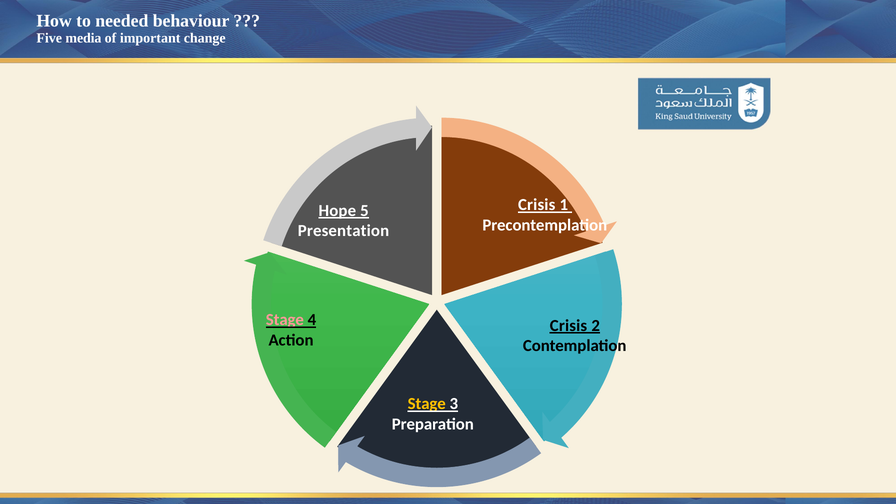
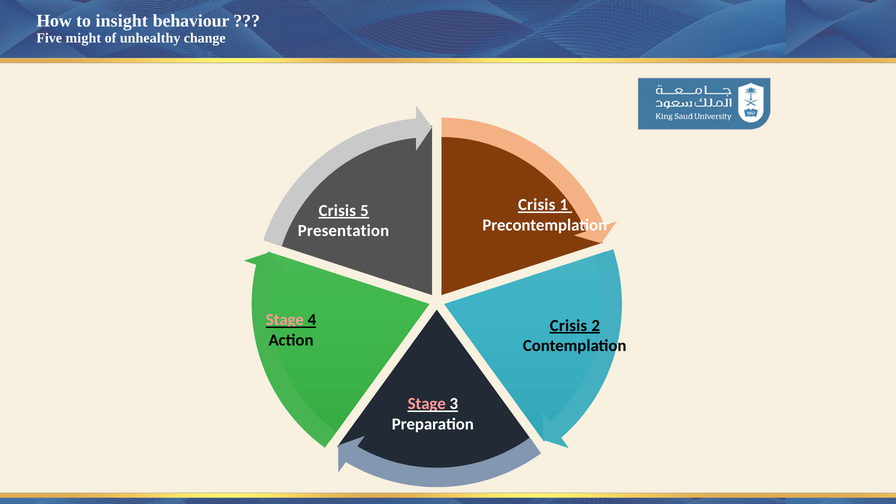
needed: needed -> insight (122, 21)
media: media -> might (83, 38)
important: important -> unhealthy (150, 38)
Hope: Hope -> Crisis (337, 211)
Stage colour: yellow -> pink (427, 404)
